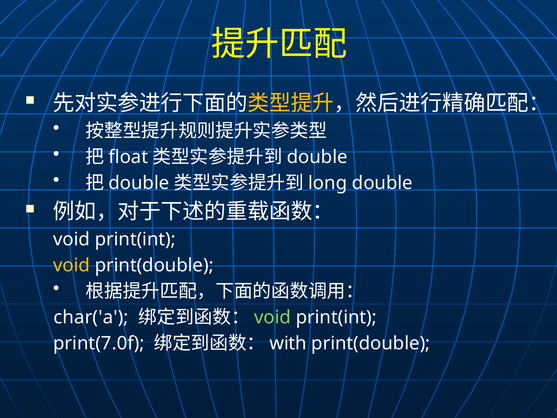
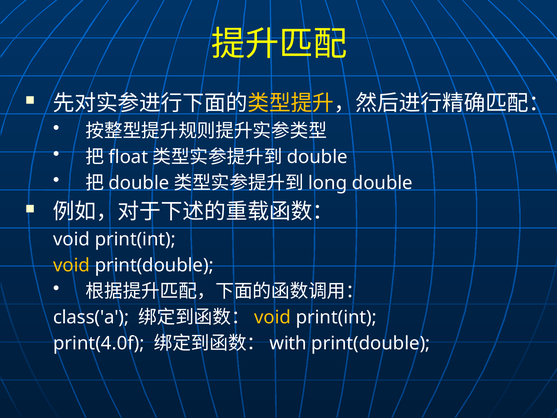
char('a: char('a -> class('a (91, 317)
void colour: light green -> yellow (273, 317)
print(7.0f: print(7.0f -> print(4.0f (99, 343)
